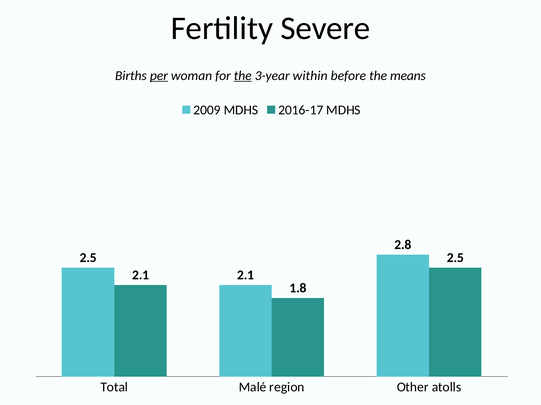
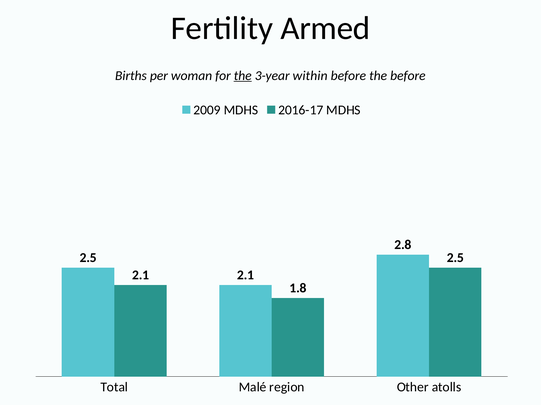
Severe: Severe -> Armed (325, 28)
per underline: present -> none (159, 76)
the means: means -> before (408, 76)
